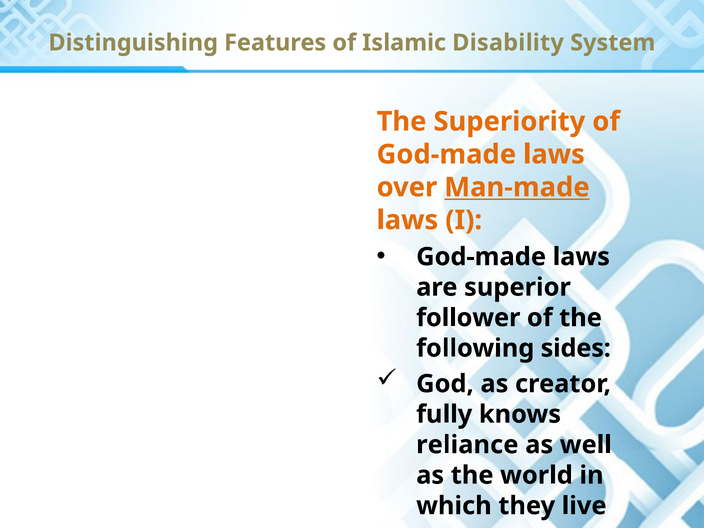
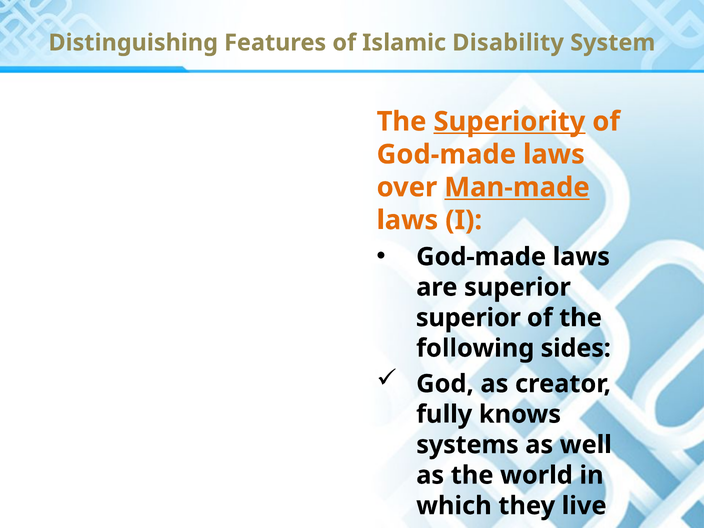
Superiority underline: none -> present (509, 122)
follower: follower -> superior (468, 318)
reliance: reliance -> systems (467, 445)
